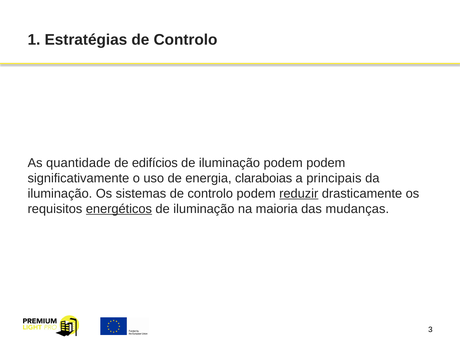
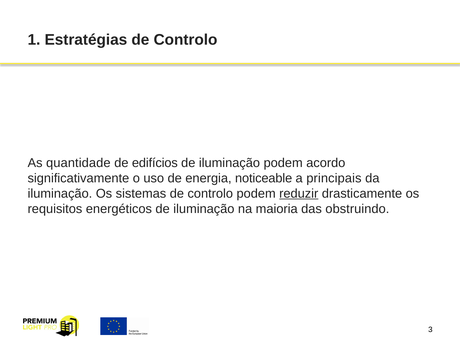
podem podem: podem -> acordo (326, 163)
claraboias: claraboias -> noticeable (264, 178)
energéticos underline: present -> none (119, 209)
mudanças: mudanças -> obstruindo (357, 209)
